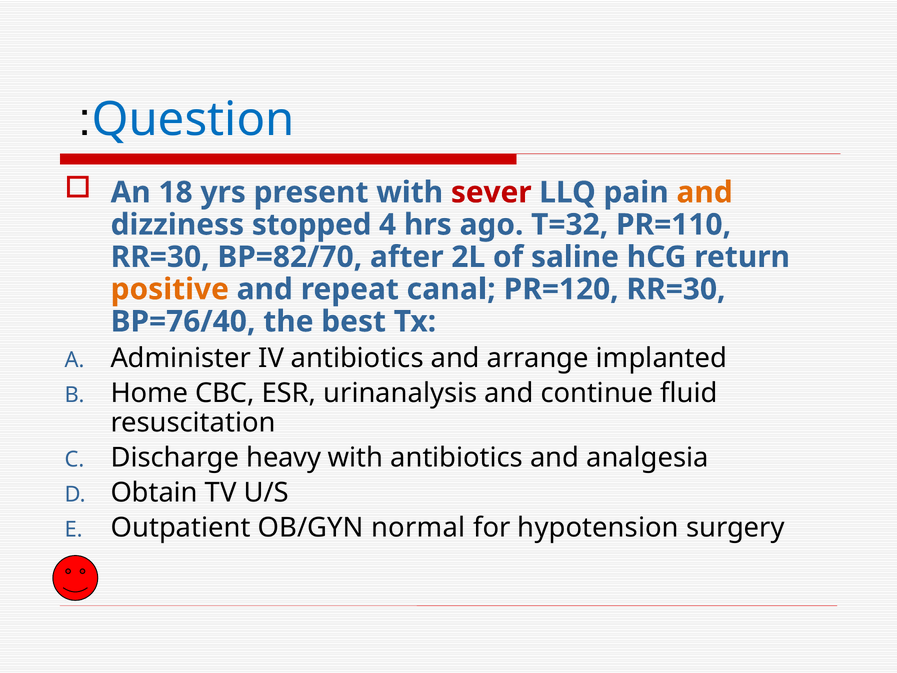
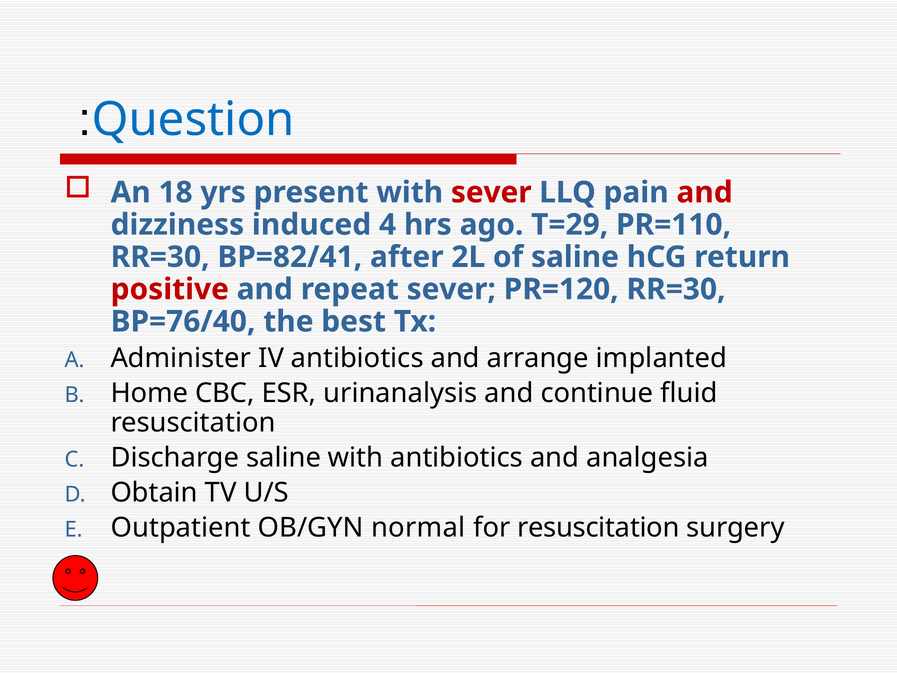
and colour: orange -> red (705, 192)
stopped: stopped -> induced (312, 225)
T=32: T=32 -> T=29 (570, 225)
BP=82/70: BP=82/70 -> BP=82/41 (290, 257)
positive colour: orange -> red (170, 289)
repeat canal: canal -> sever (451, 289)
Discharge heavy: heavy -> saline (284, 458)
for hypotension: hypotension -> resuscitation (598, 528)
